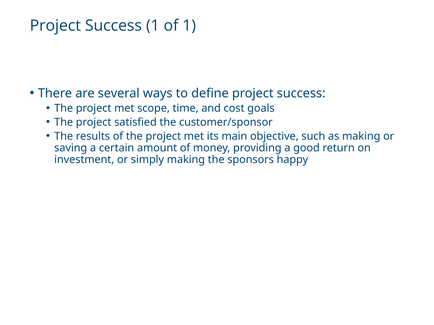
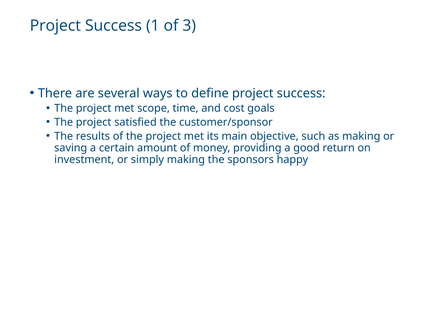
of 1: 1 -> 3 (189, 26)
